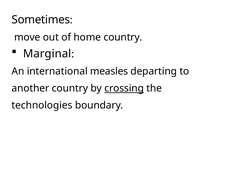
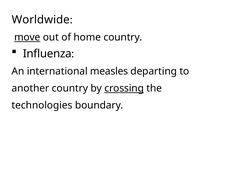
Sometimes: Sometimes -> Worldwide (41, 20)
move underline: none -> present (27, 37)
Marginal: Marginal -> Influenza (47, 54)
